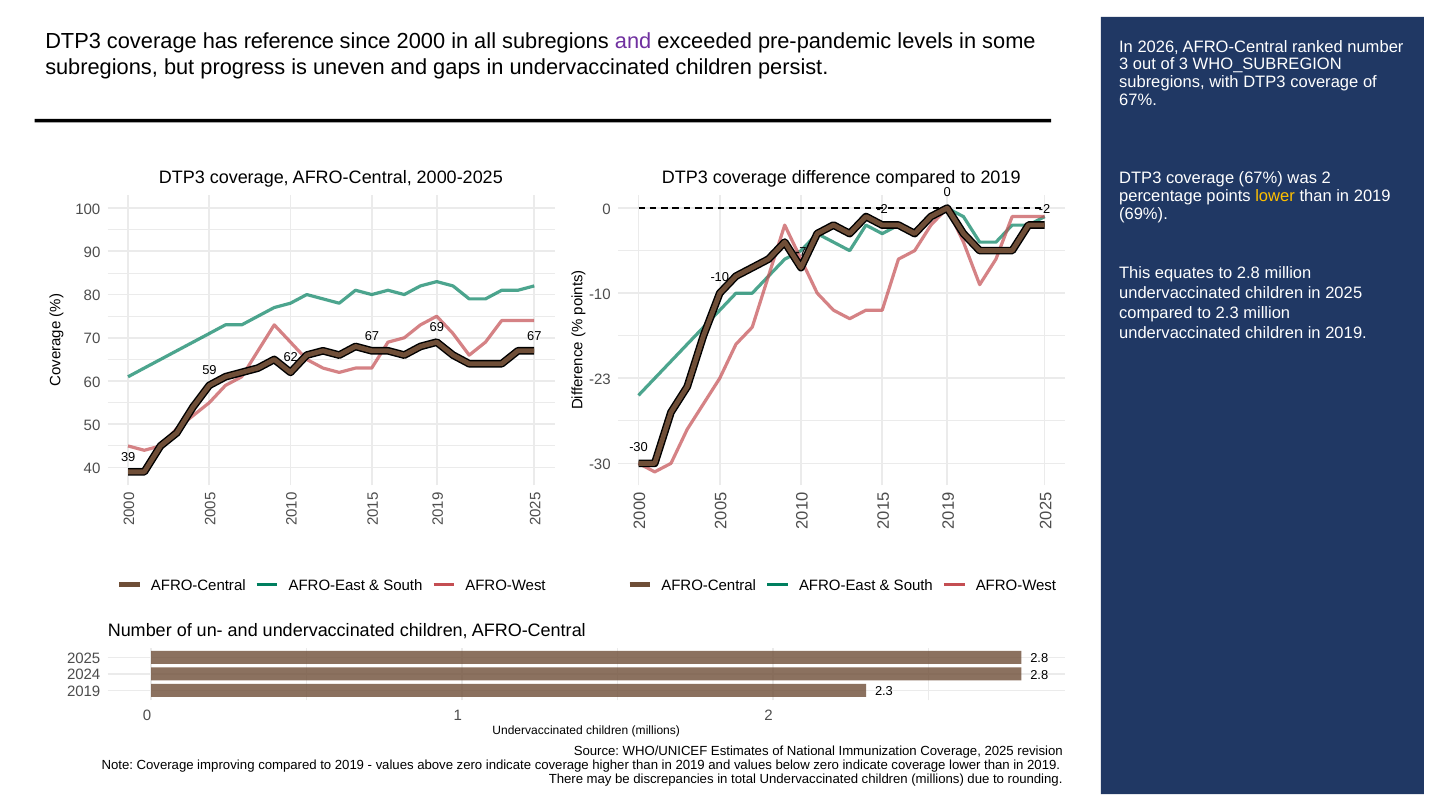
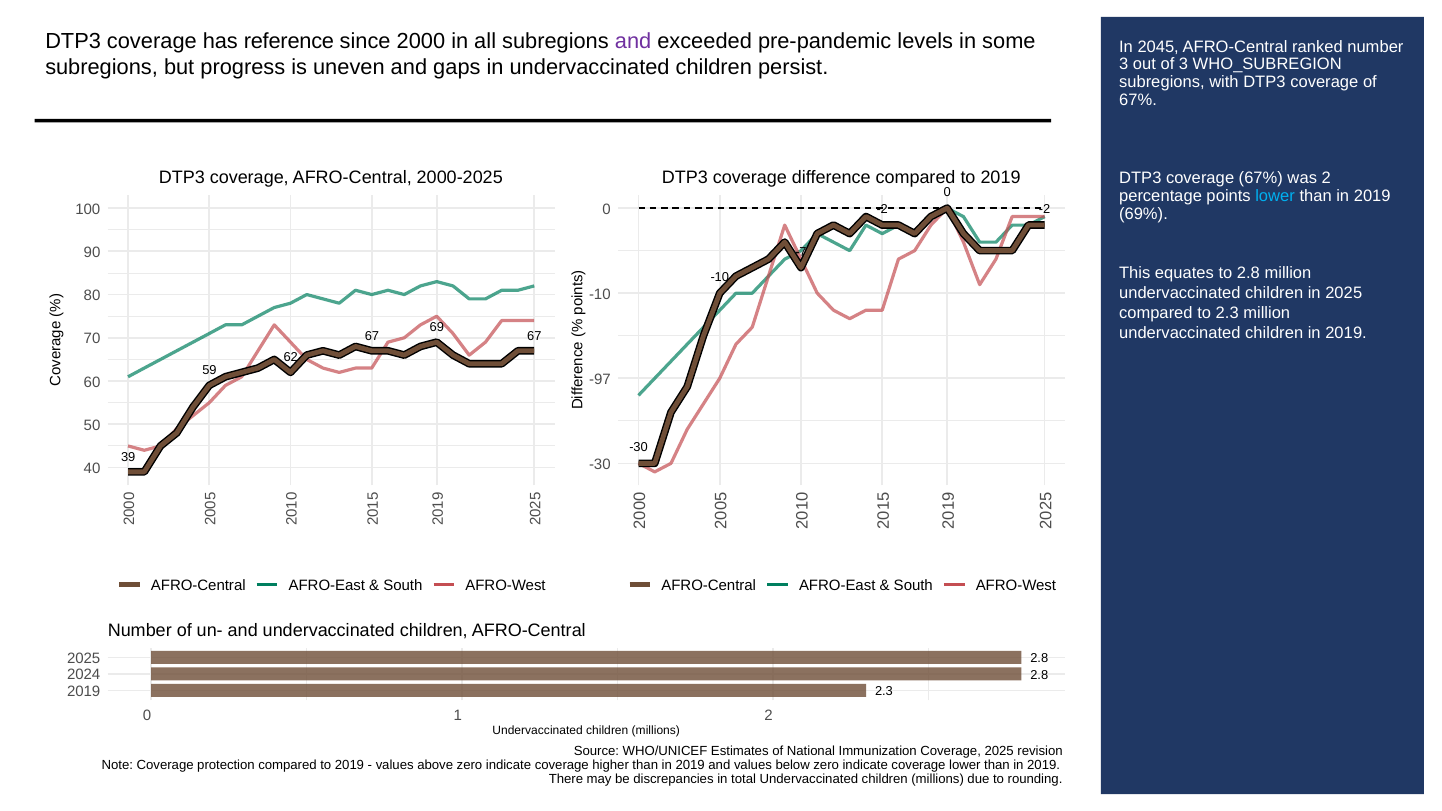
2026: 2026 -> 2045 (1158, 47)
lower colour: yellow -> light blue (1275, 196)
-23: -23 -> -97 (600, 379)
improving: improving -> protection (226, 765)
